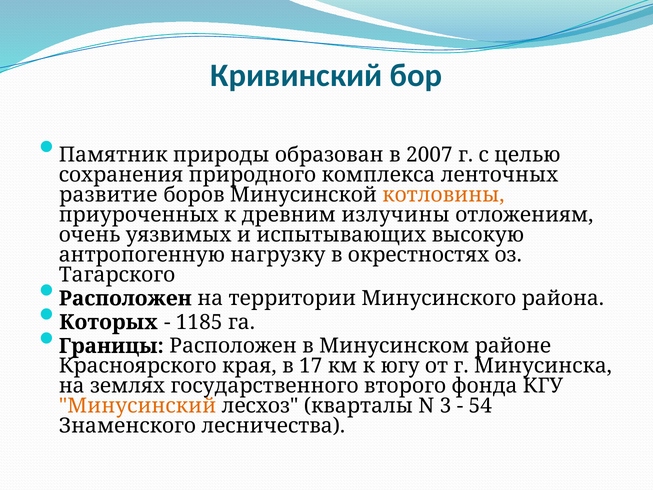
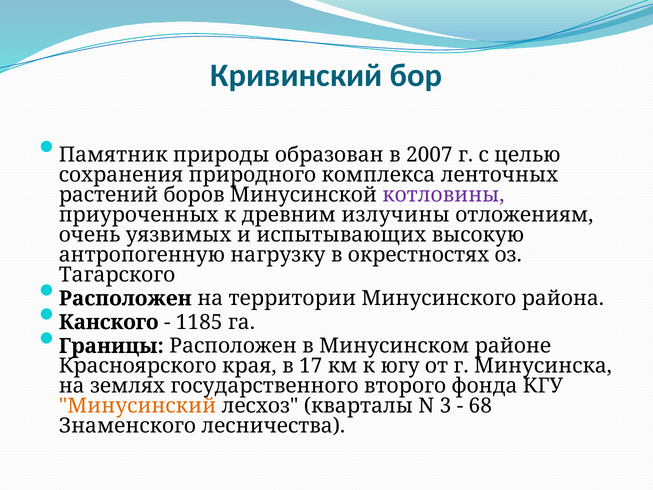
развитие: развитие -> растений (108, 195)
котловины colour: orange -> purple (443, 195)
Которых: Которых -> Канского (109, 322)
54: 54 -> 68 (480, 406)
